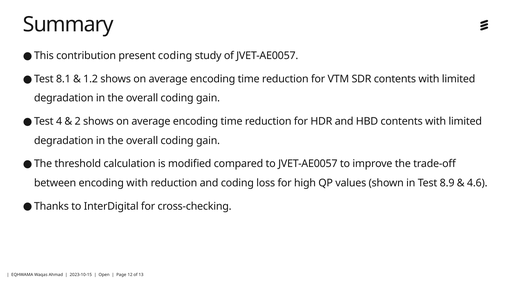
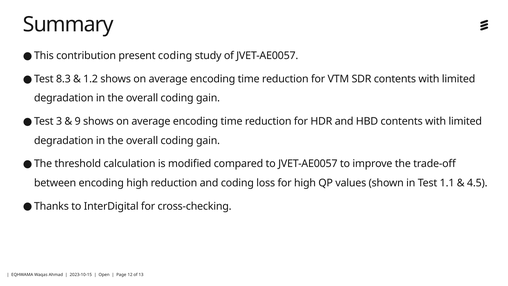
8.1: 8.1 -> 8.3 (63, 79)
4: 4 -> 3 (59, 121)
2: 2 -> 9 (78, 121)
encoding with: with -> high (137, 183)
8.9: 8.9 -> 1.1 (447, 183)
4.6: 4.6 -> 4.5 (477, 183)
